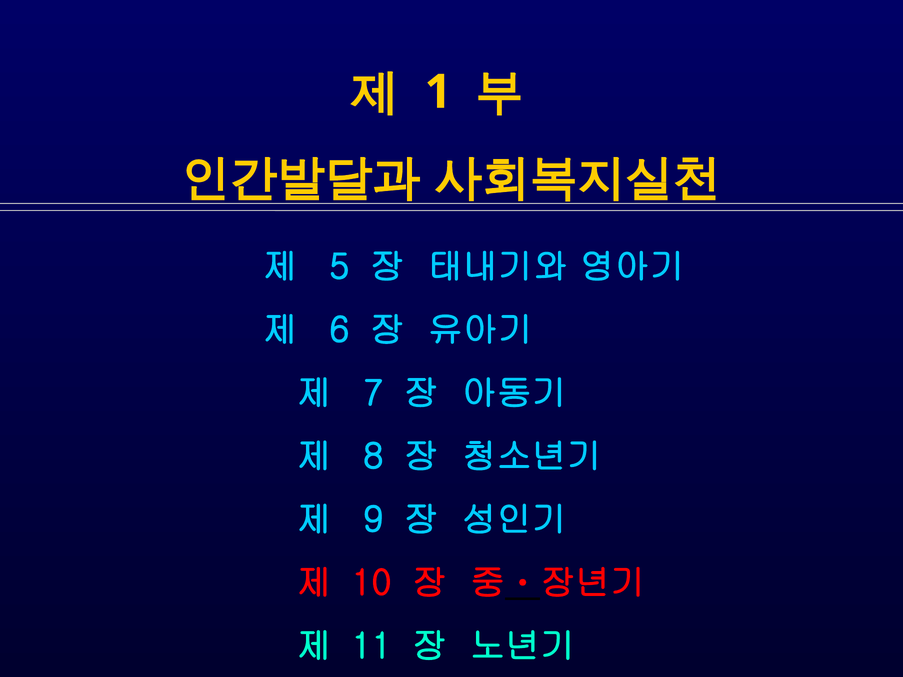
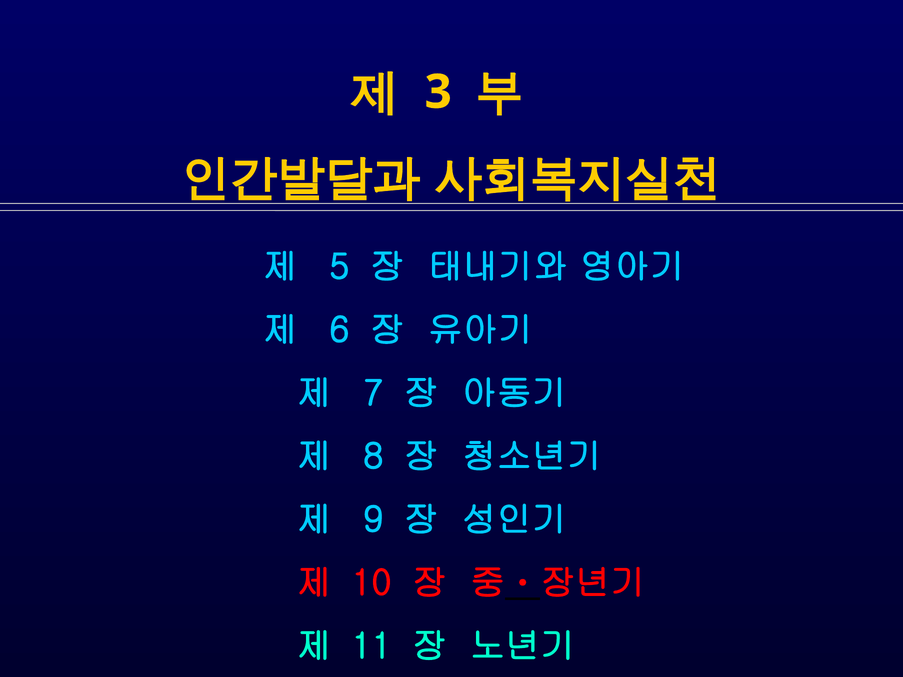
1: 1 -> 3 (438, 92)
